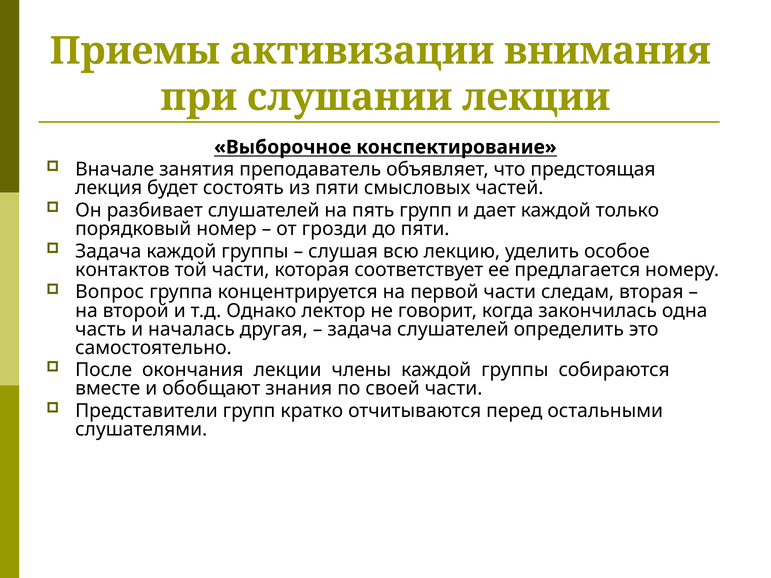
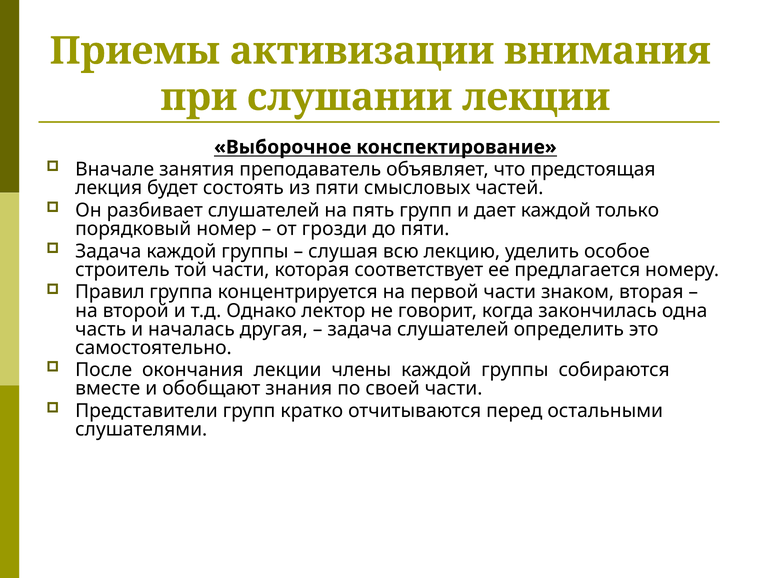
контактов: контактов -> строитель (122, 270)
Вопрос: Вопрос -> Правил (110, 292)
следам: следам -> знаком (578, 292)
